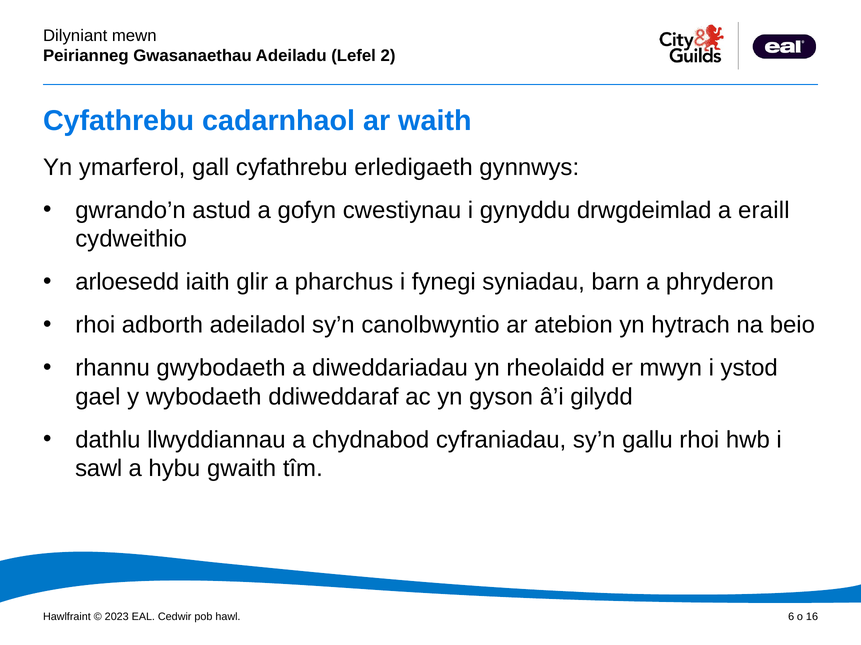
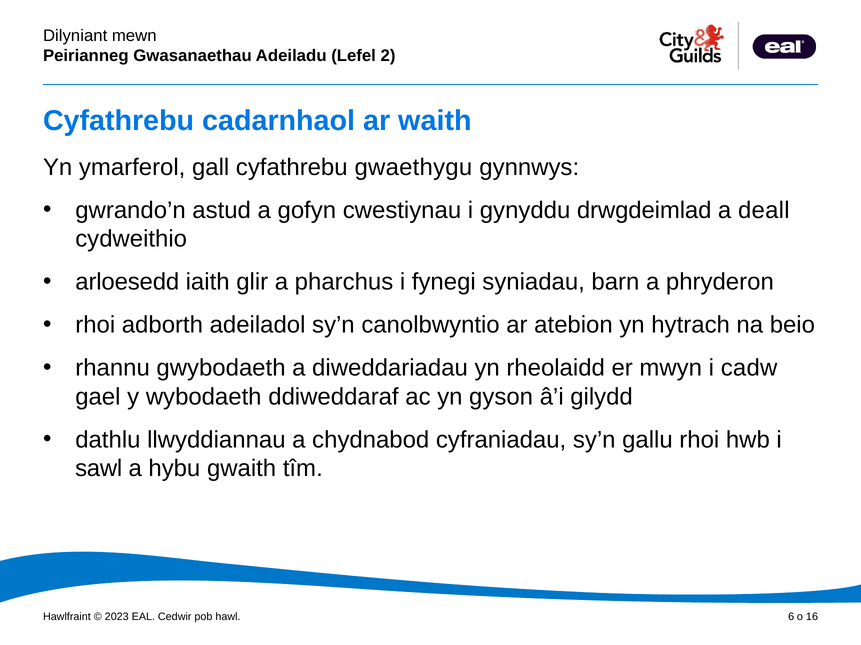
erledigaeth: erledigaeth -> gwaethygu (413, 167)
eraill: eraill -> deall (764, 211)
ystod: ystod -> cadw (749, 369)
